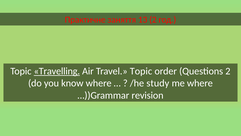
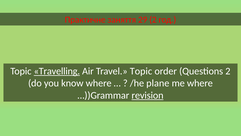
13: 13 -> 29 (143, 20)
study: study -> plane (158, 83)
revision underline: none -> present (148, 95)
